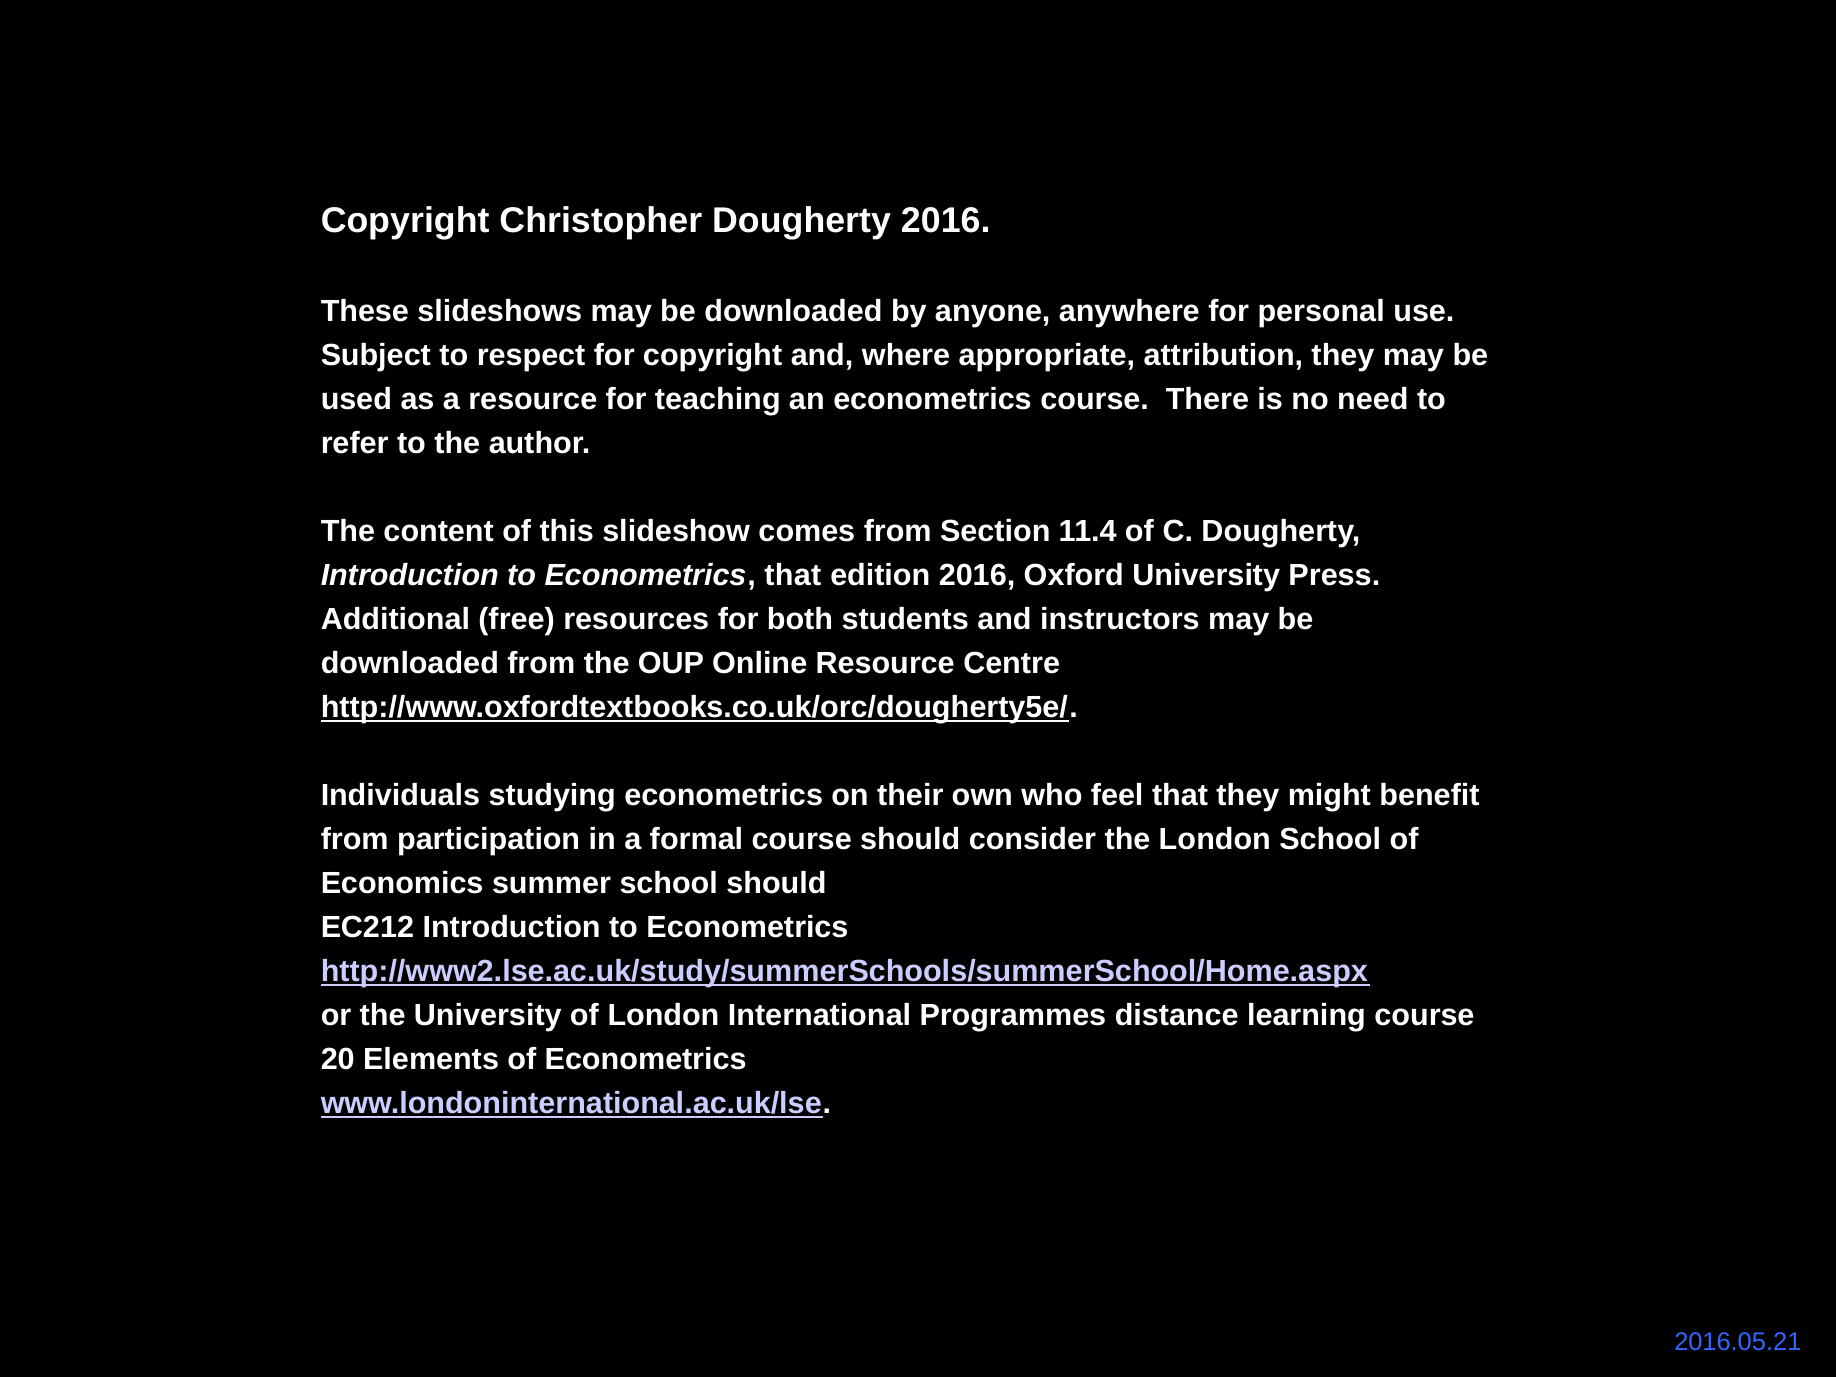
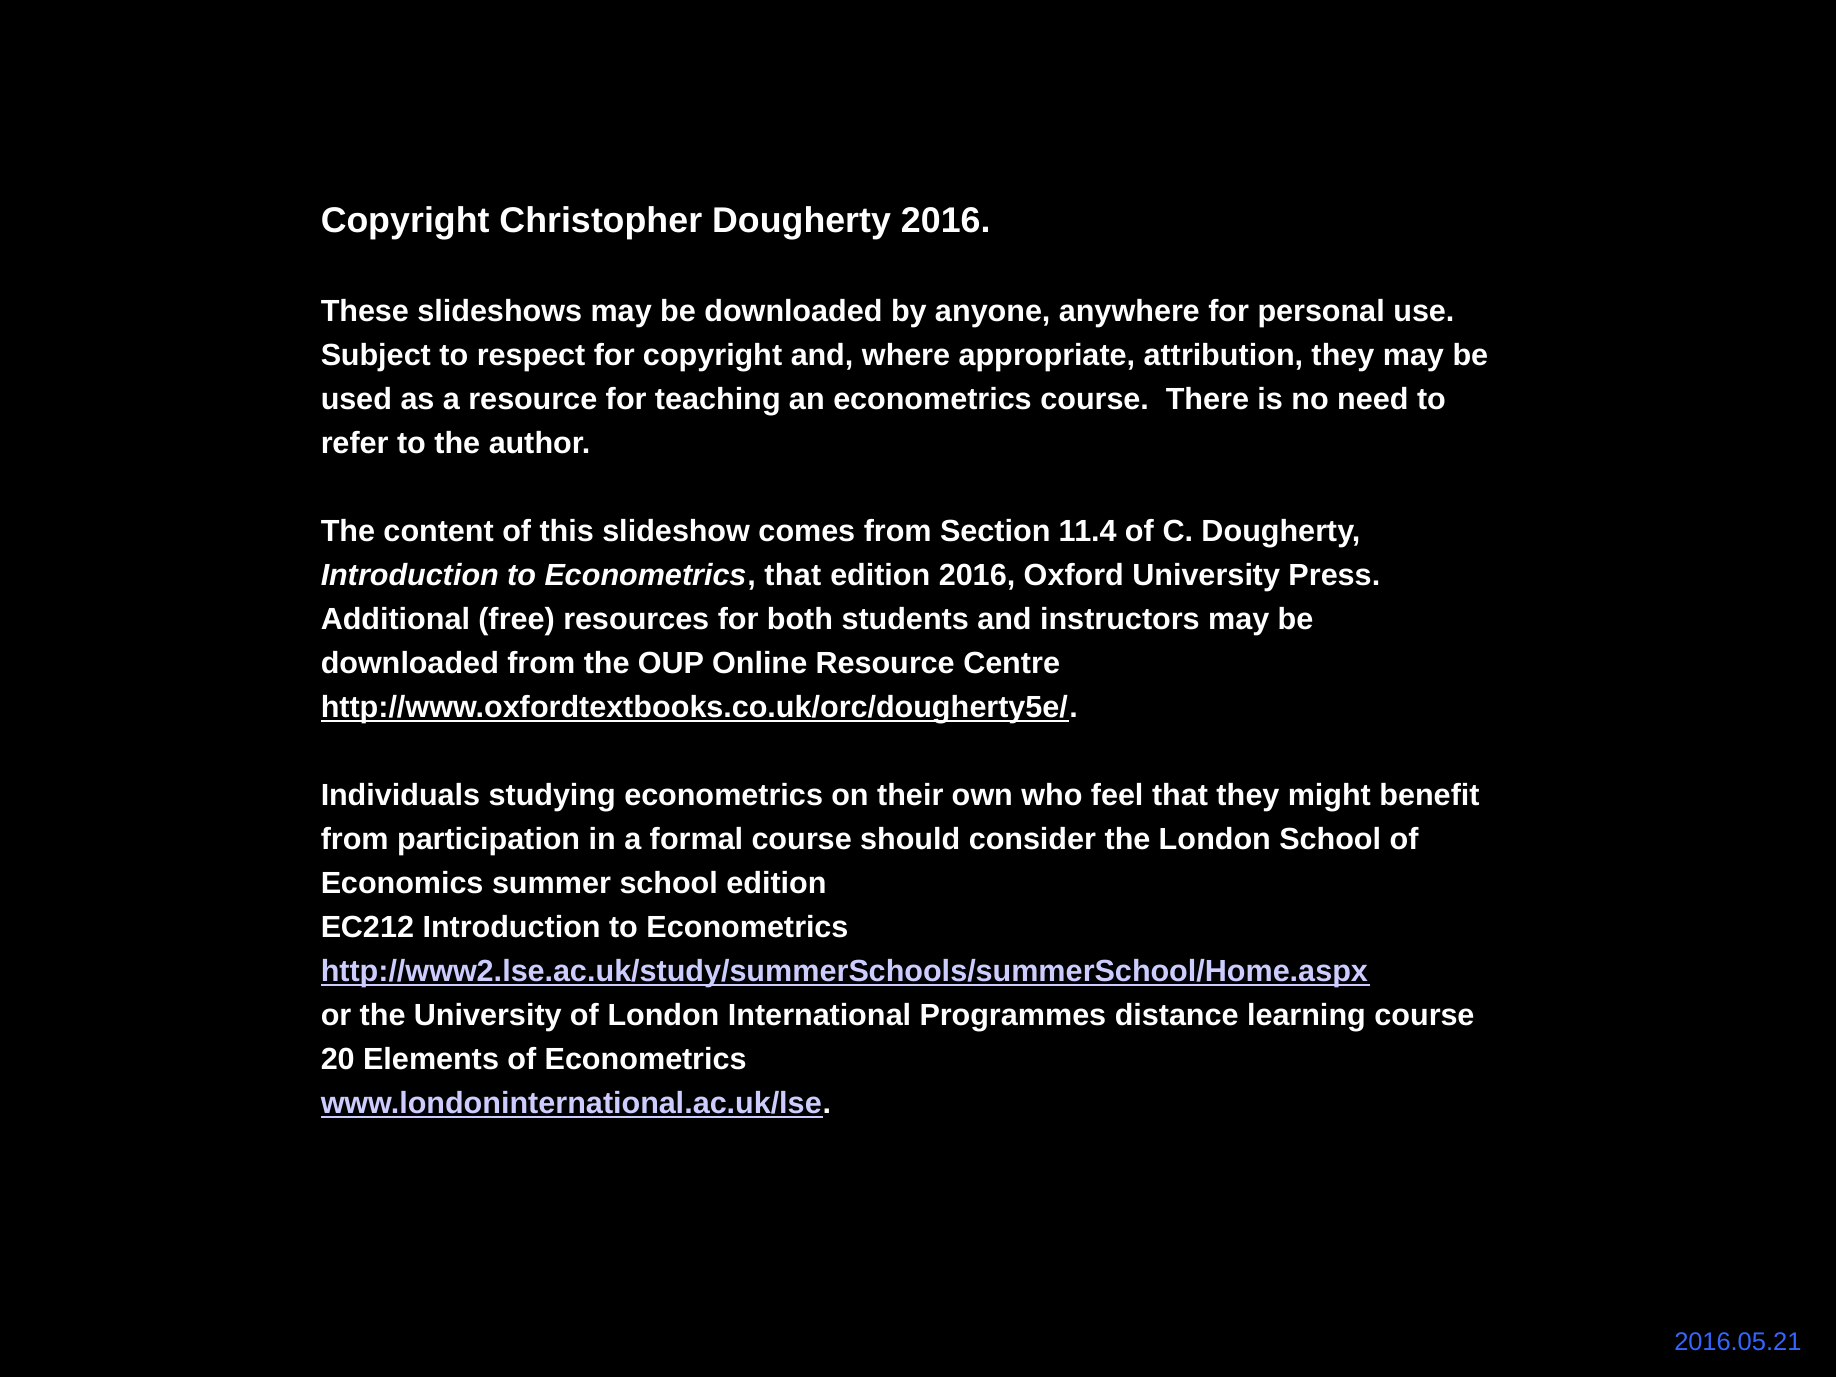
school should: should -> edition (776, 884)
